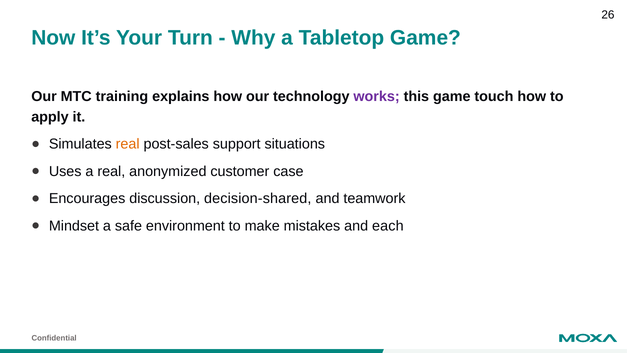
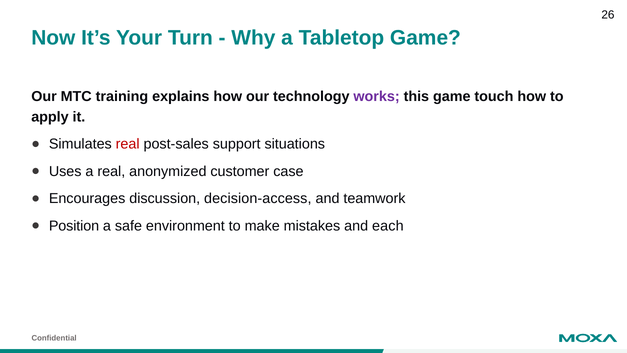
real colour: orange -> red (128, 144)
decision-shared: decision-shared -> decision-access (258, 198)
Mindset: Mindset -> Position (74, 226)
